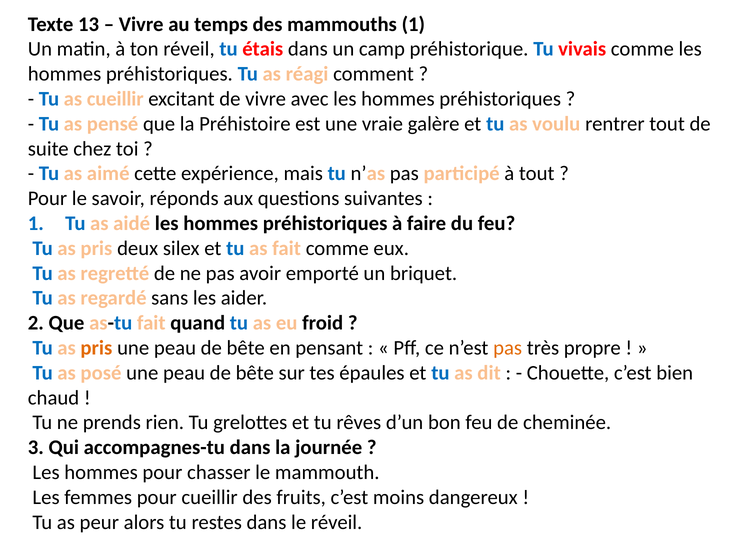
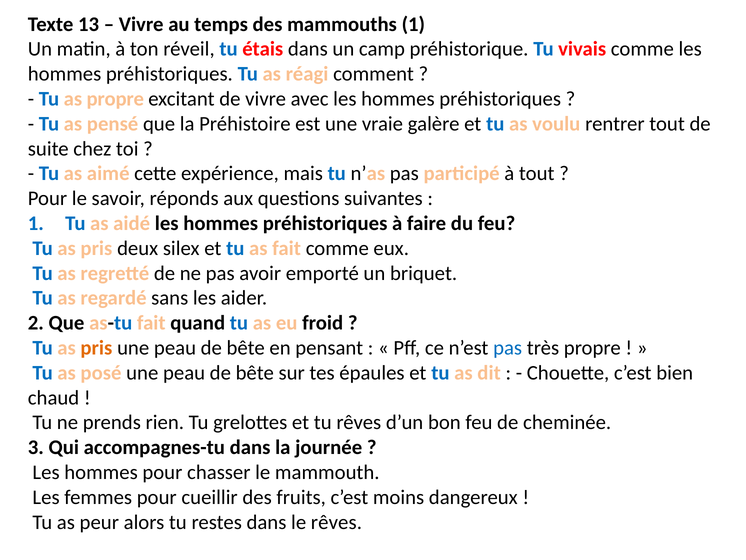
as cueillir: cueillir -> propre (115, 99)
pas colour: orange -> blue (508, 348)
le réveil: réveil -> rêves (336, 522)
